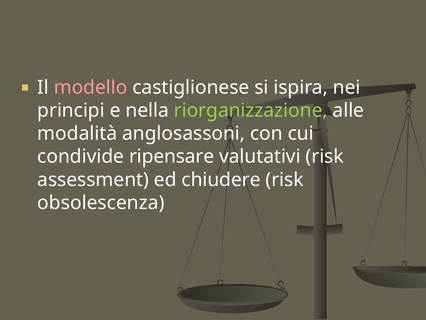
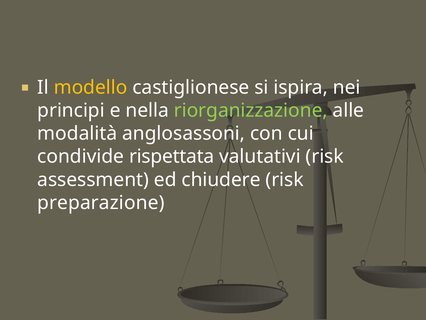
modello colour: pink -> yellow (91, 88)
ripensare: ripensare -> rispettata (172, 157)
obsolescenza: obsolescenza -> preparazione (101, 203)
